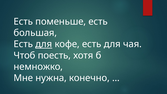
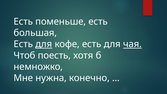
чая underline: none -> present (132, 44)
